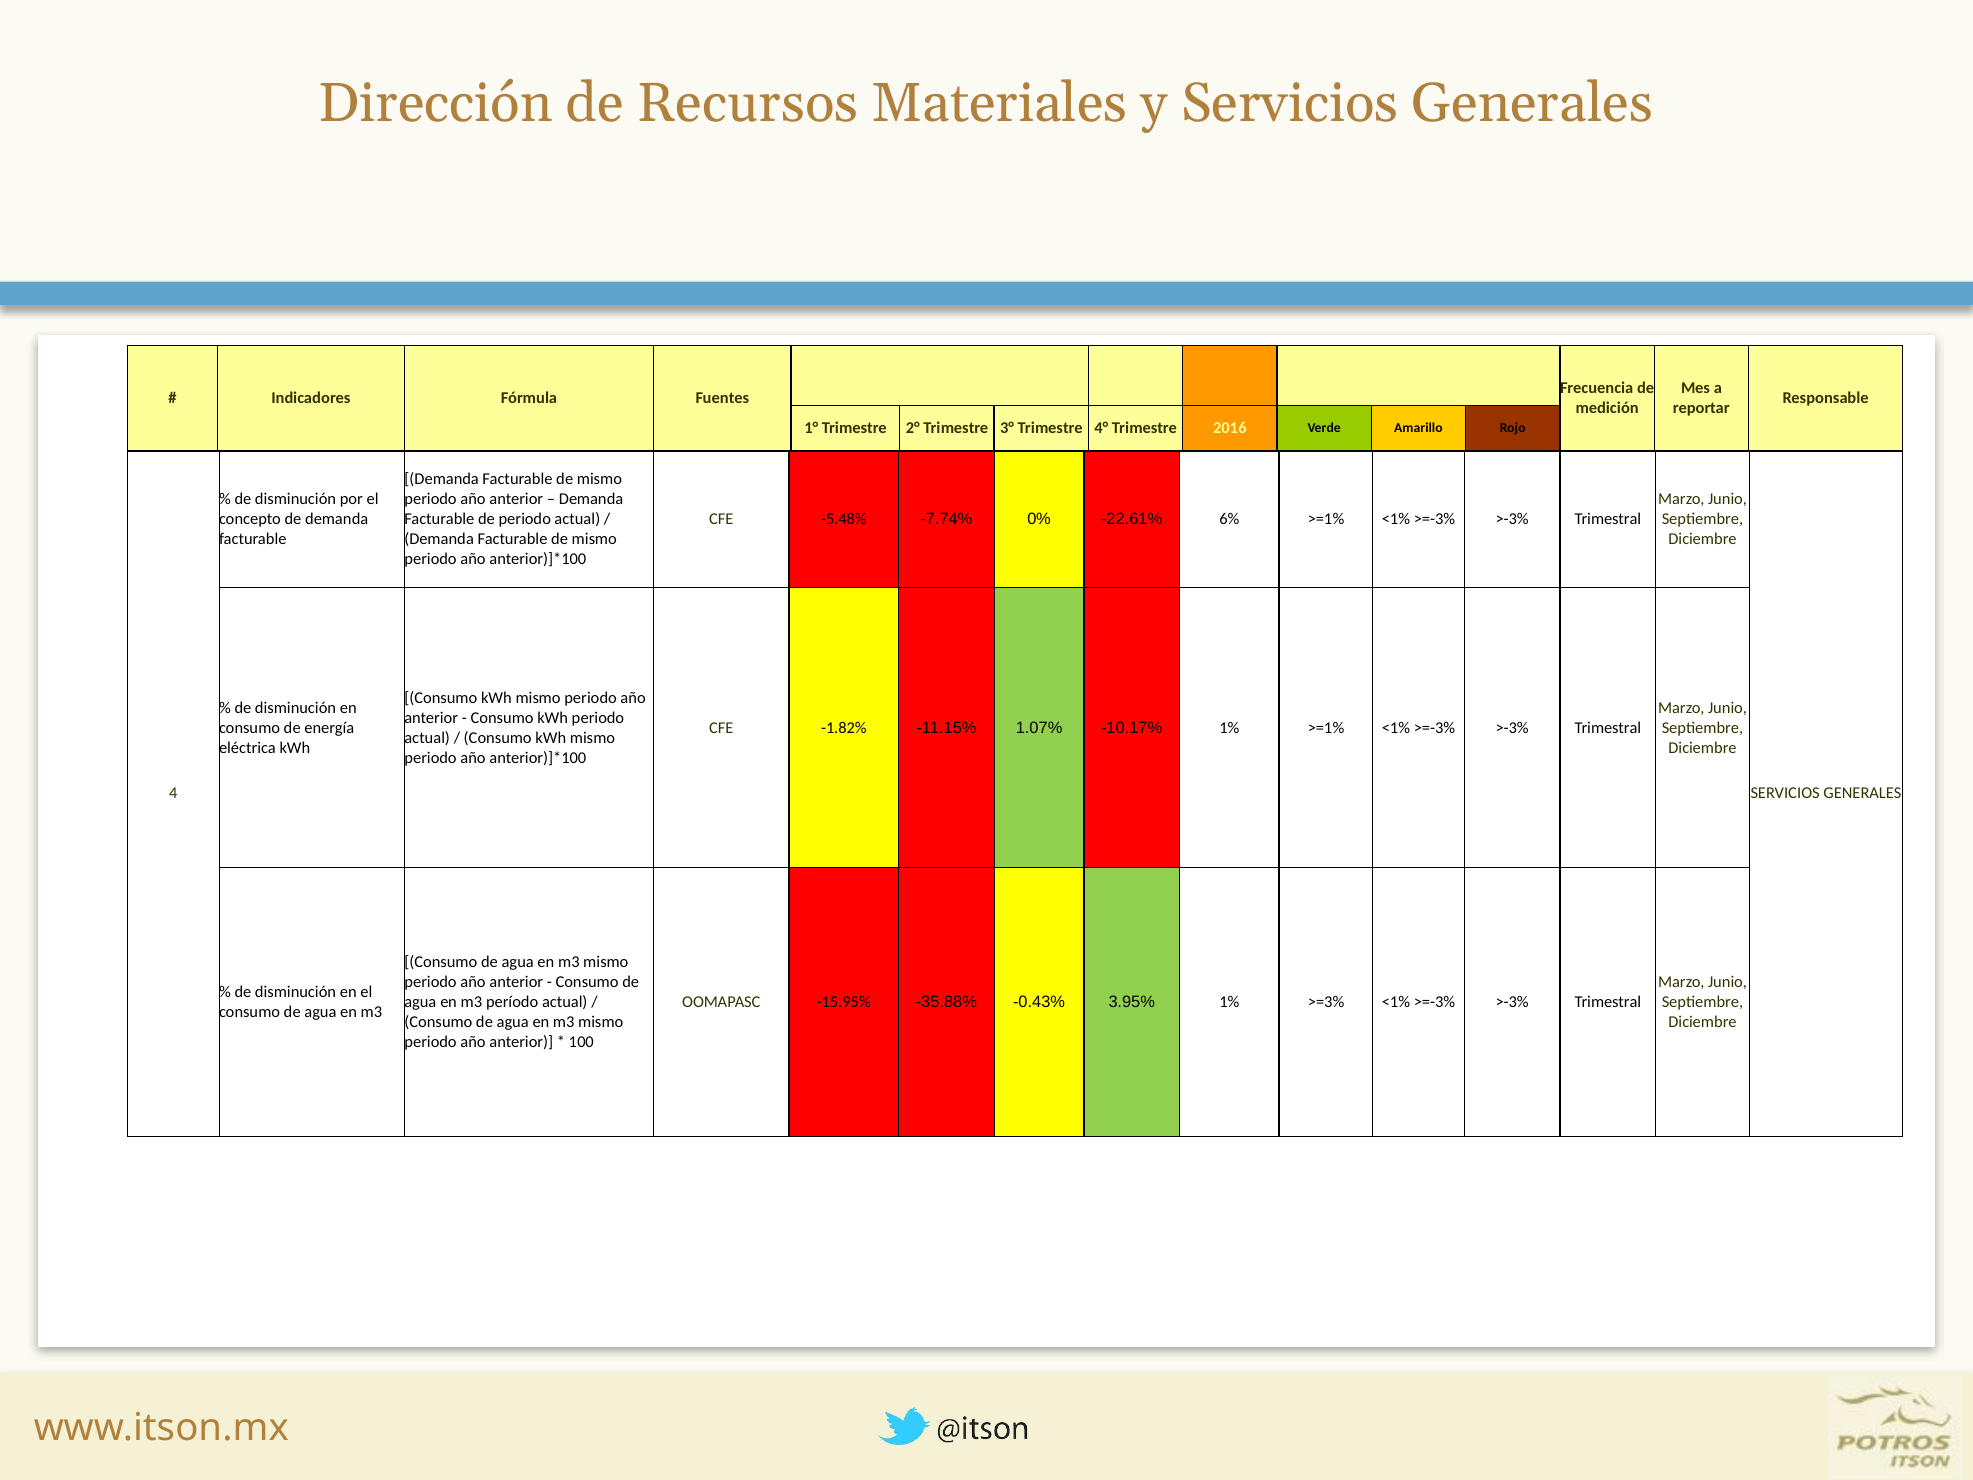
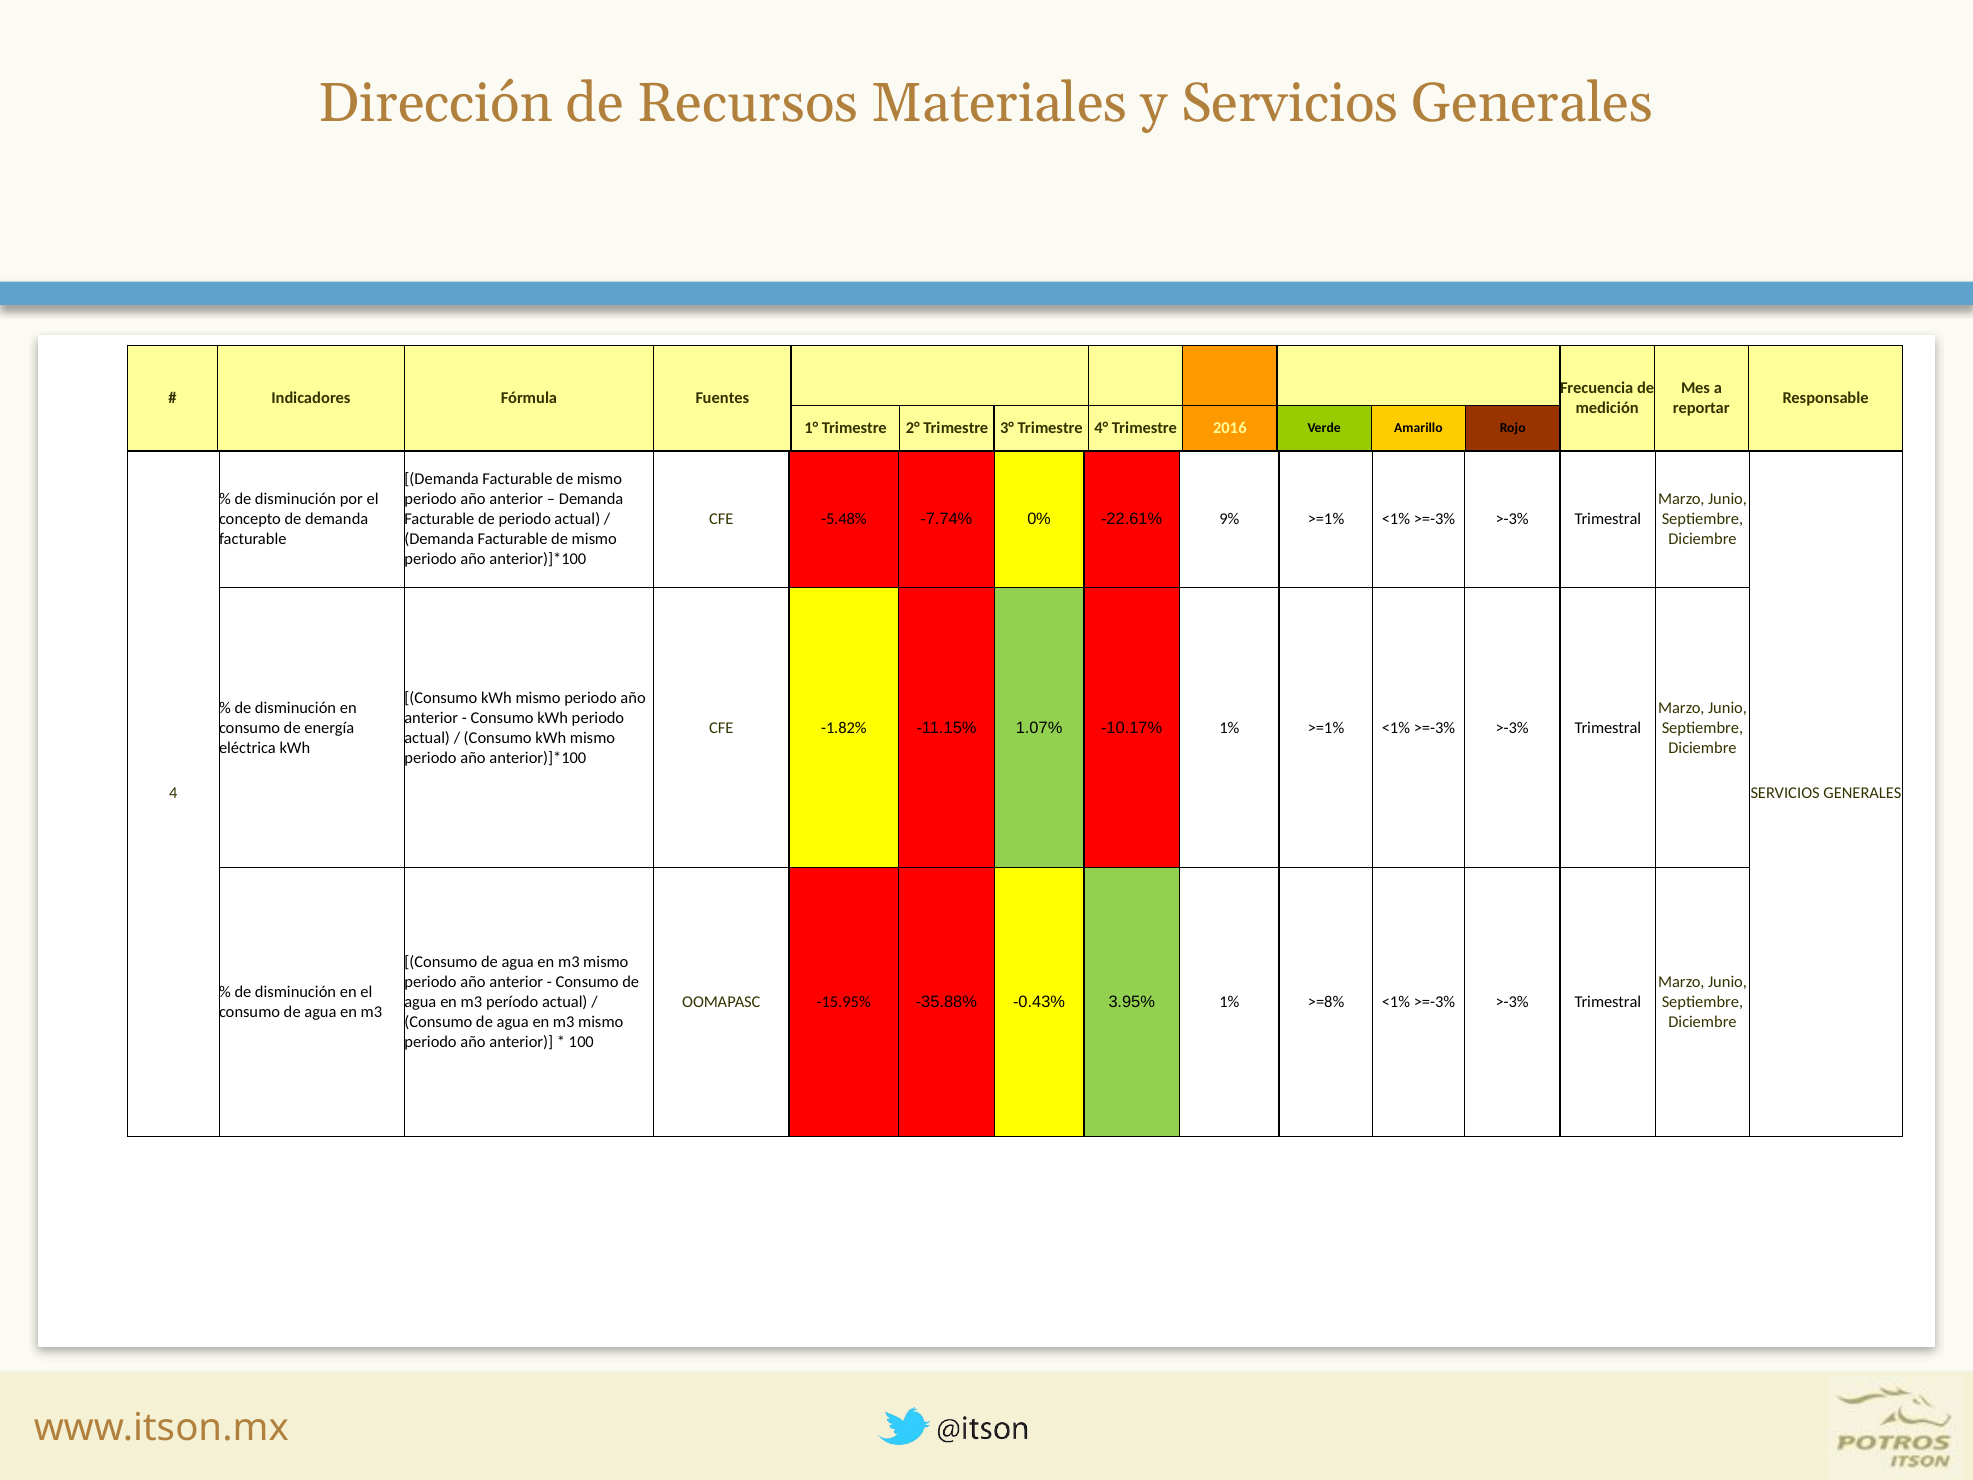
6%: 6% -> 9% (1229, 519)
>=3%: >=3% -> >=8% (1326, 1002)
